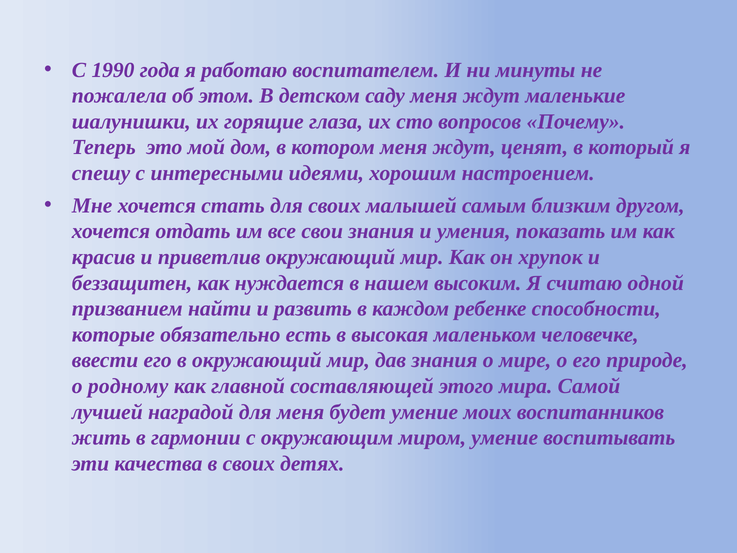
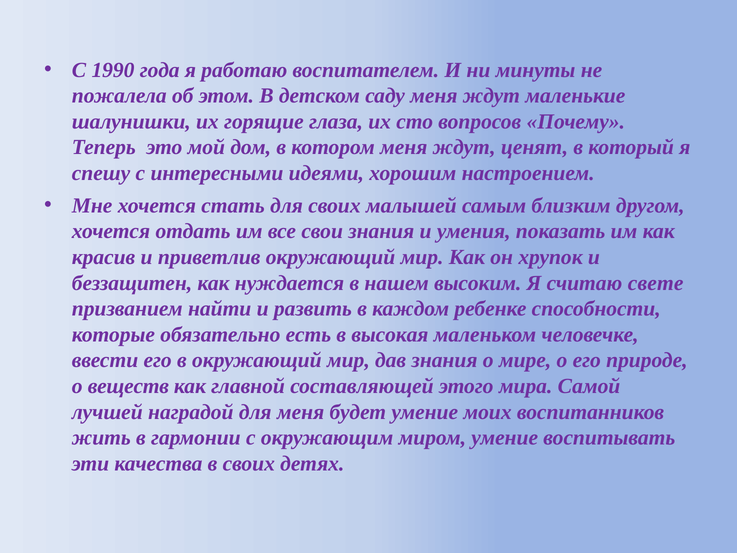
одной: одной -> свете (656, 283)
родному: родному -> веществ (128, 386)
